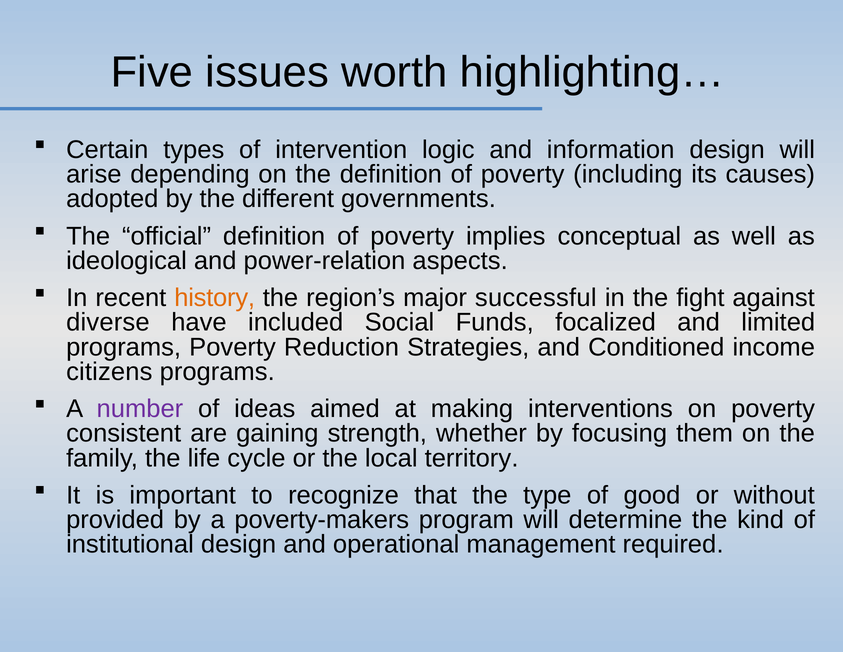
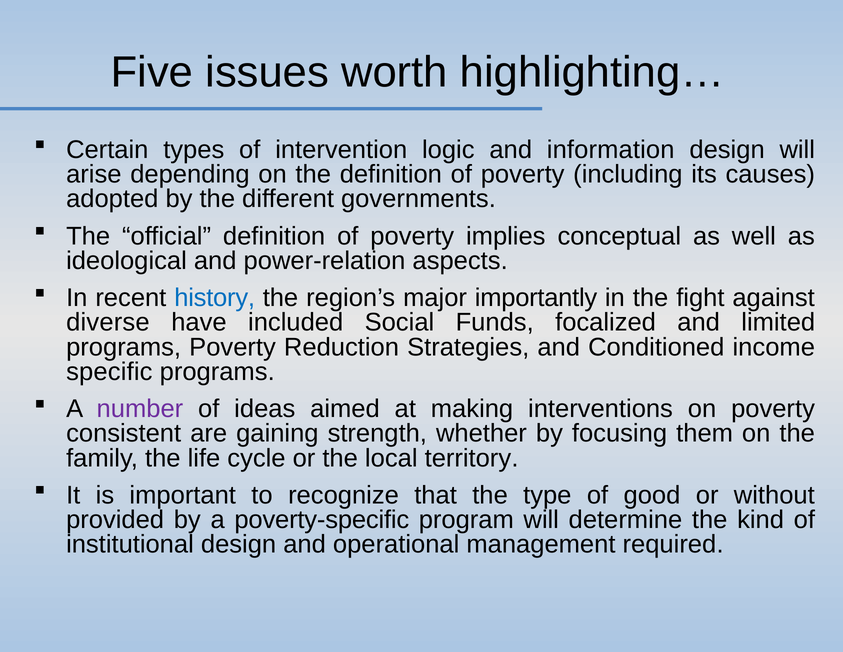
history colour: orange -> blue (215, 298)
successful: successful -> importantly (536, 298)
citizens: citizens -> specific (109, 371)
poverty-makers: poverty-makers -> poverty-specific (322, 519)
